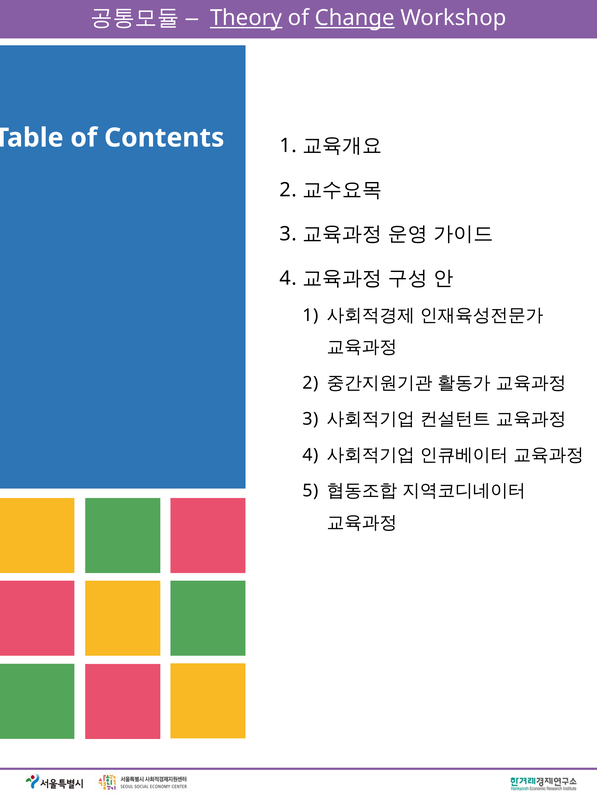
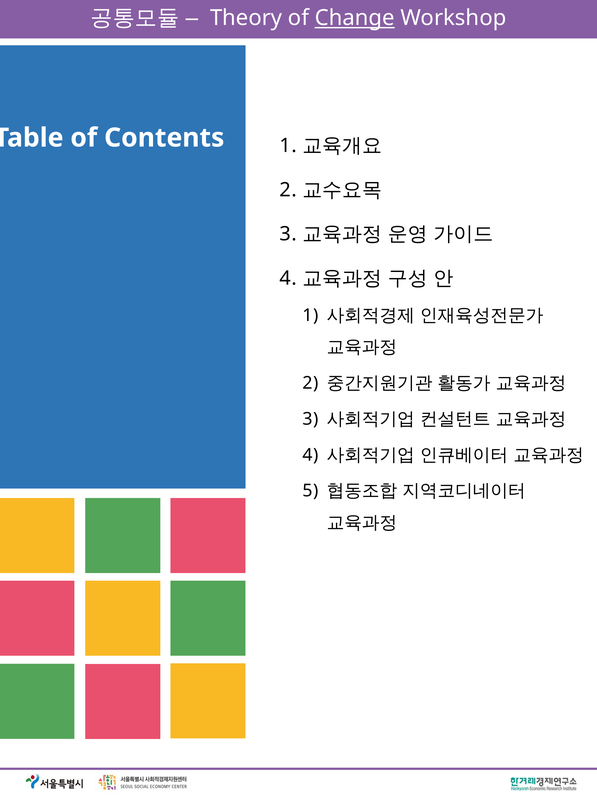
Theory underline: present -> none (246, 18)
